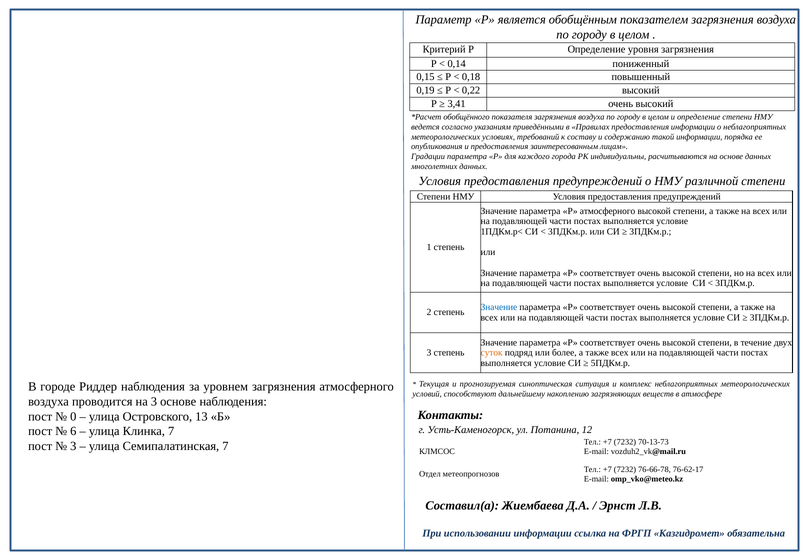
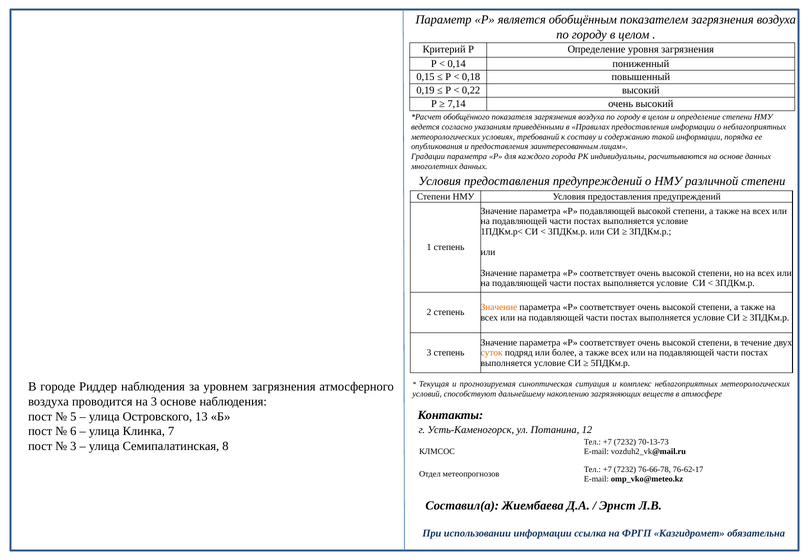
3,41: 3,41 -> 7,14 (457, 104)
Р атмосферного: атмосферного -> подавляющей (608, 211)
Значение colour: blue -> orange (499, 307)
0: 0 -> 5 (73, 416)
Семипалатинская 7: 7 -> 8 (225, 446)
